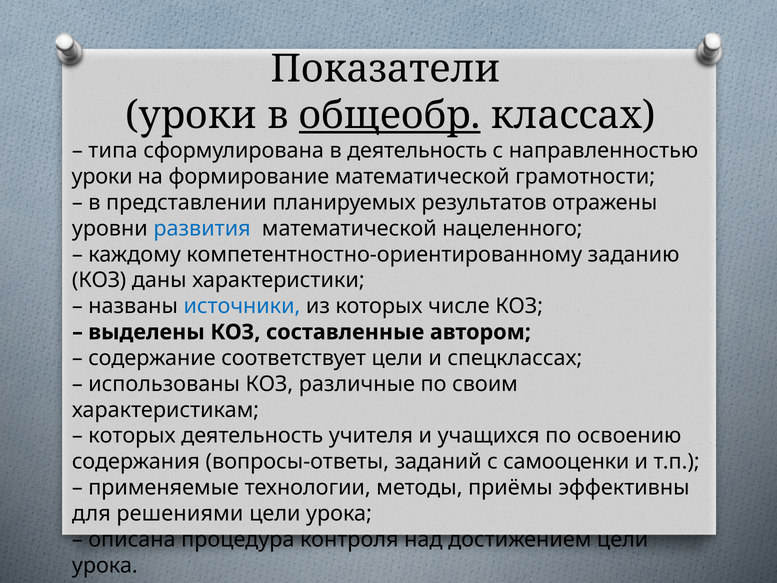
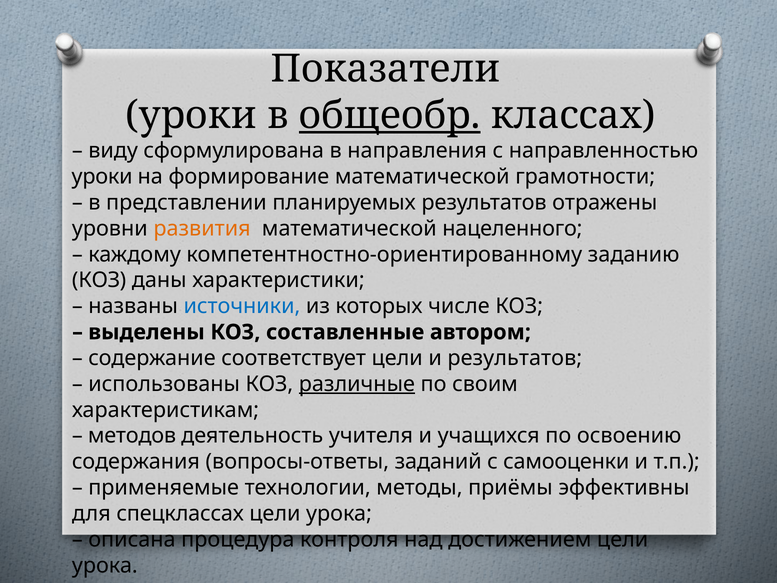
типа: типа -> виду (113, 151)
в деятельность: деятельность -> направления (417, 151)
развития colour: blue -> orange (202, 228)
и спецклассах: спецклассах -> результатов (515, 358)
различные underline: none -> present (357, 384)
которых: которых -> методов (132, 436)
решениями: решениями -> спецклассах (180, 513)
